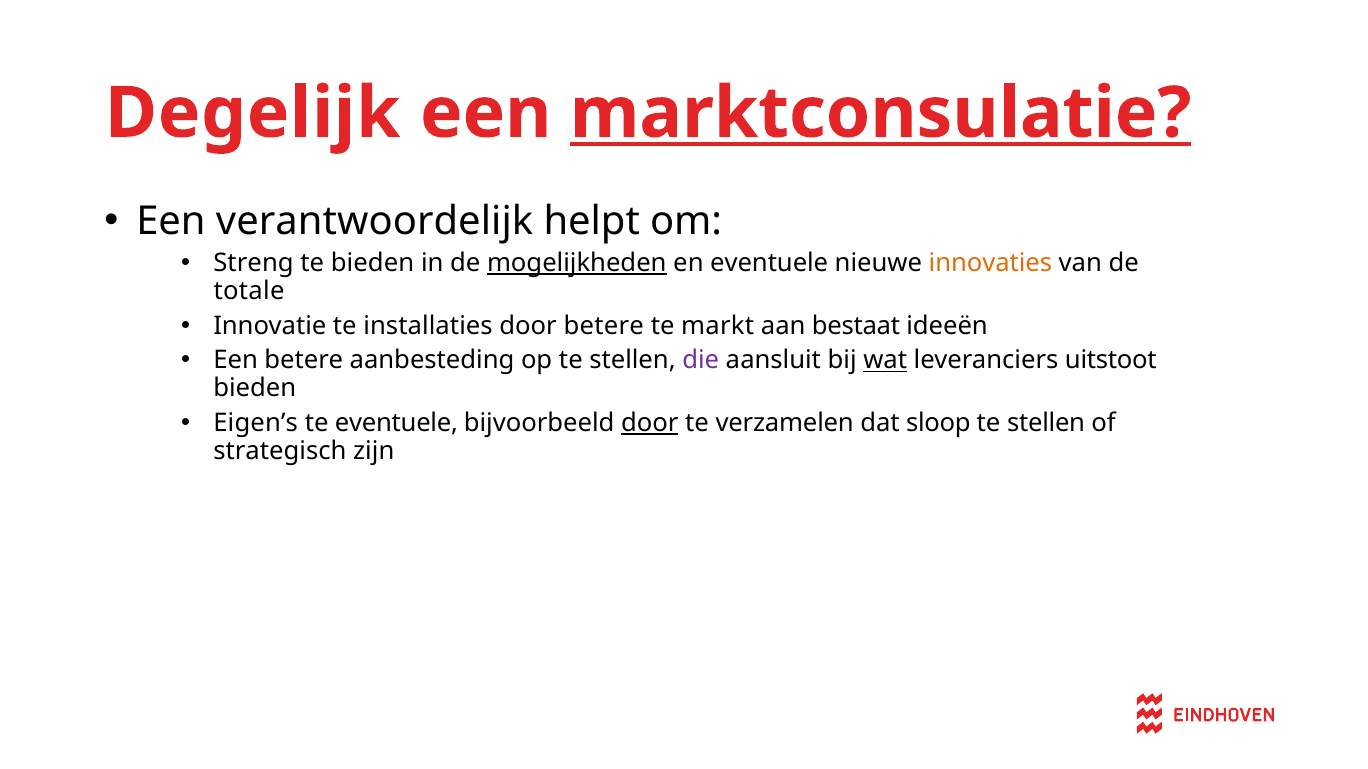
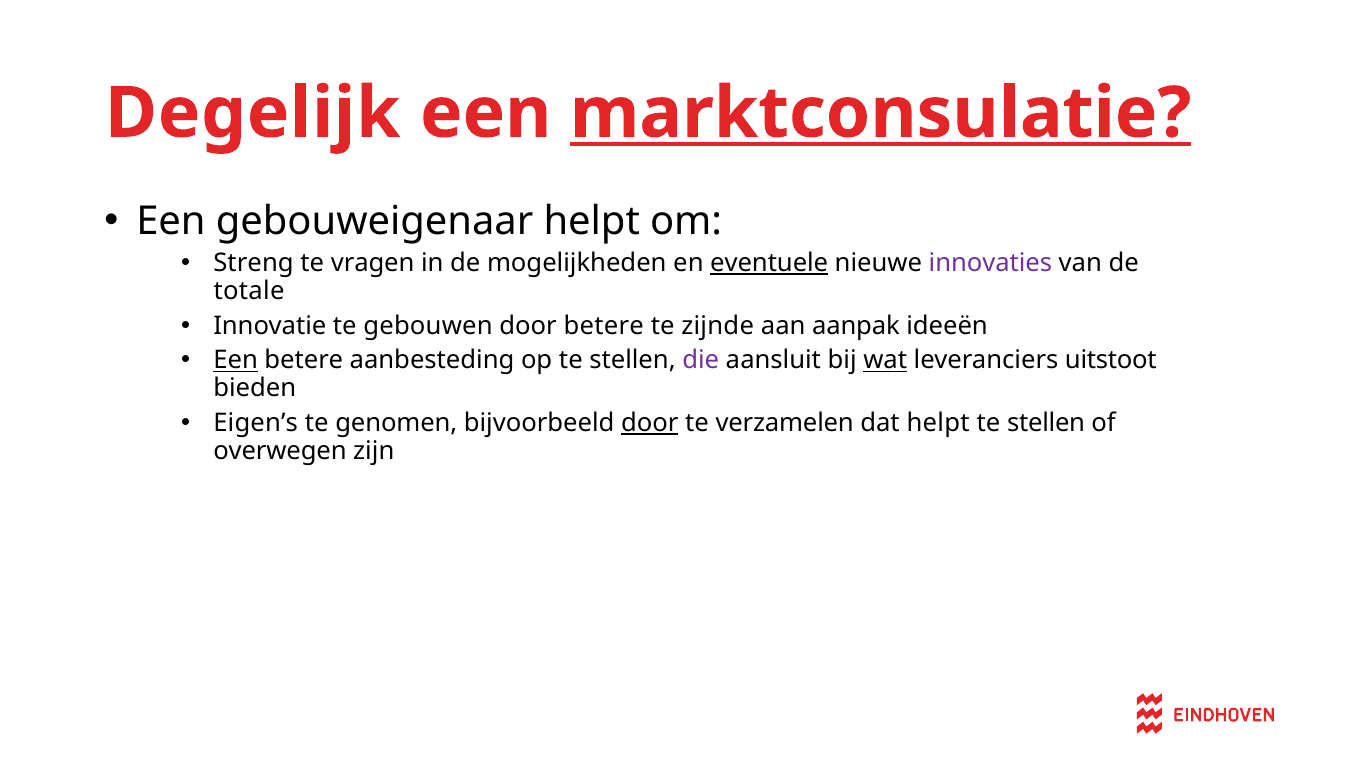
verantwoordelijk: verantwoordelijk -> gebouweigenaar (375, 221)
te bieden: bieden -> vragen (373, 263)
mogelijkheden underline: present -> none (577, 263)
eventuele underline: none -> present (769, 263)
innovaties colour: orange -> purple (990, 263)
installaties: installaties -> gebouwen (428, 326)
markt: markt -> zijnde (718, 326)
bestaat: bestaat -> aanpak (856, 326)
Een underline: none -> present (236, 361)
te eventuele: eventuele -> genomen (396, 423)
dat sloop: sloop -> helpt (938, 423)
strategisch: strategisch -> overwegen (280, 451)
